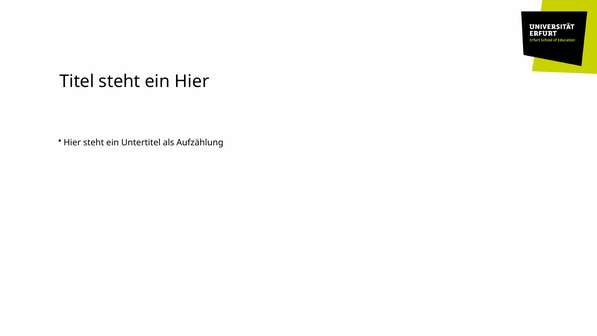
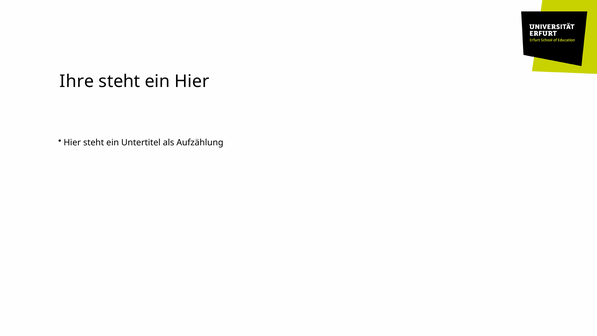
Titel: Titel -> Ihre (77, 81)
